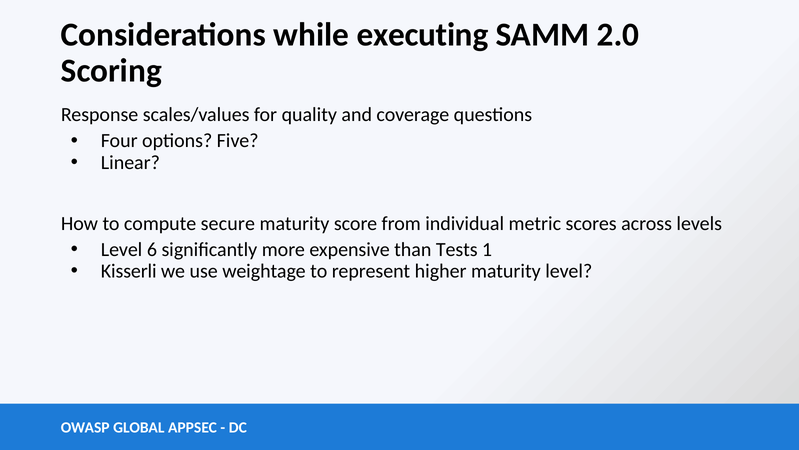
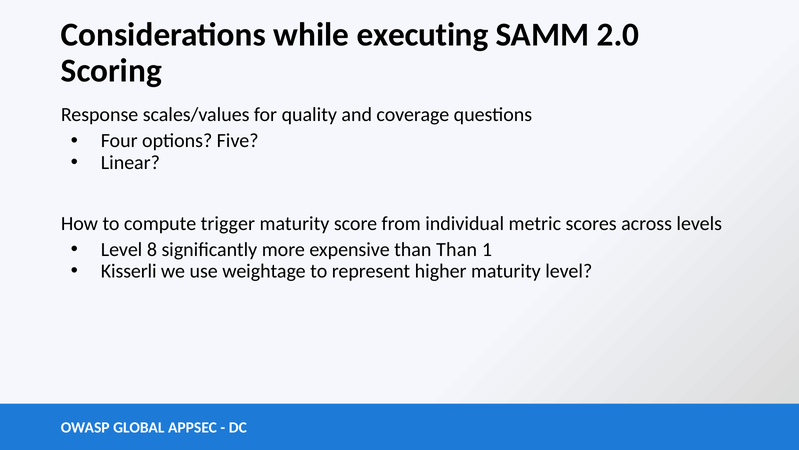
secure: secure -> trigger (228, 223)
6: 6 -> 8 (152, 249)
than Tests: Tests -> Than (457, 249)
